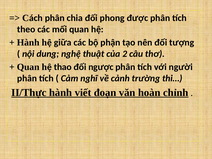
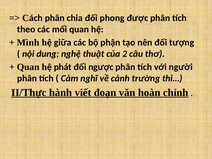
Hành: Hành -> Mình (28, 42)
thao: thao -> phát (63, 67)
